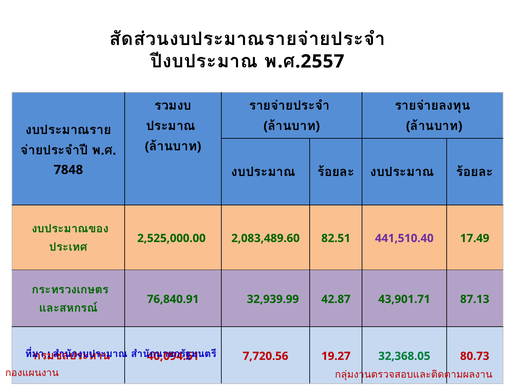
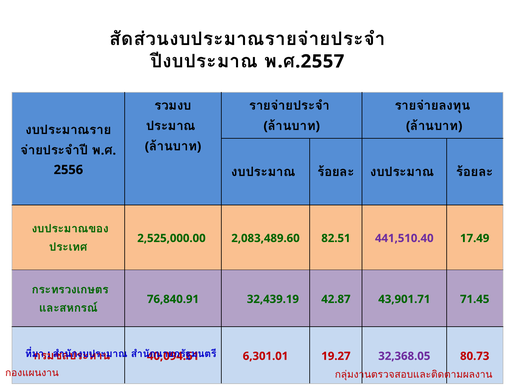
7848: 7848 -> 2556 (68, 170)
32,939.99: 32,939.99 -> 32,439.19 (273, 299)
87.13: 87.13 -> 71.45 (475, 299)
7,720.56: 7,720.56 -> 6,301.01 (266, 356)
32,368.05 colour: green -> purple (404, 356)
